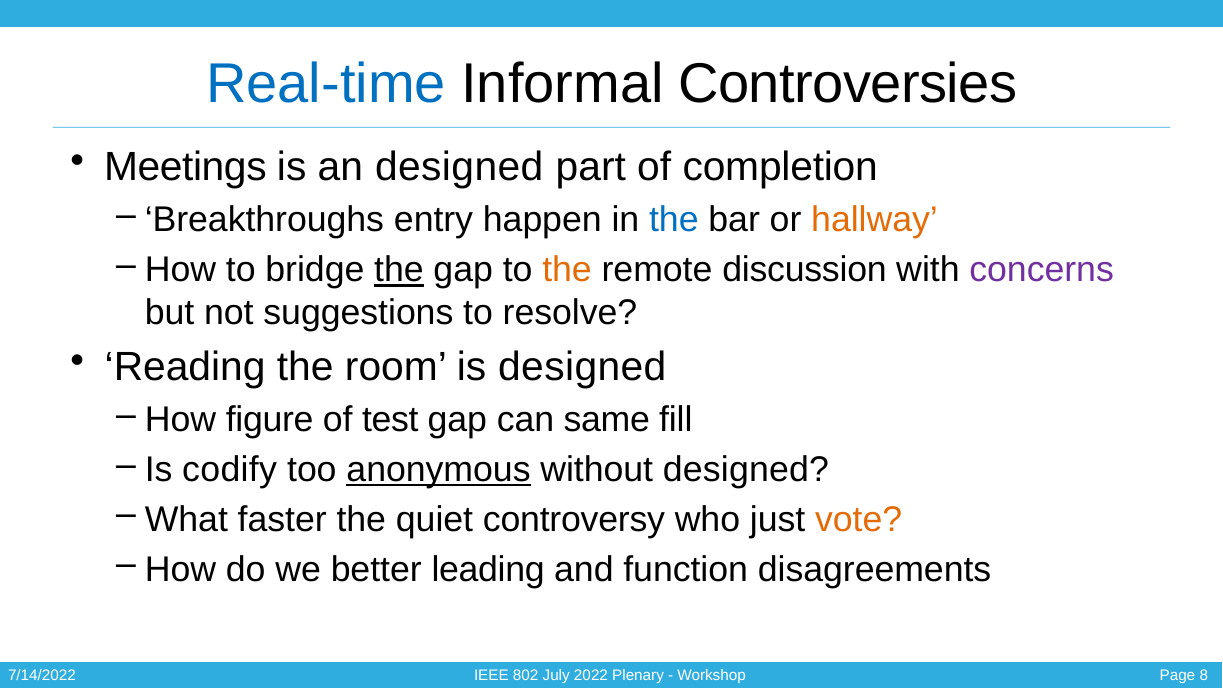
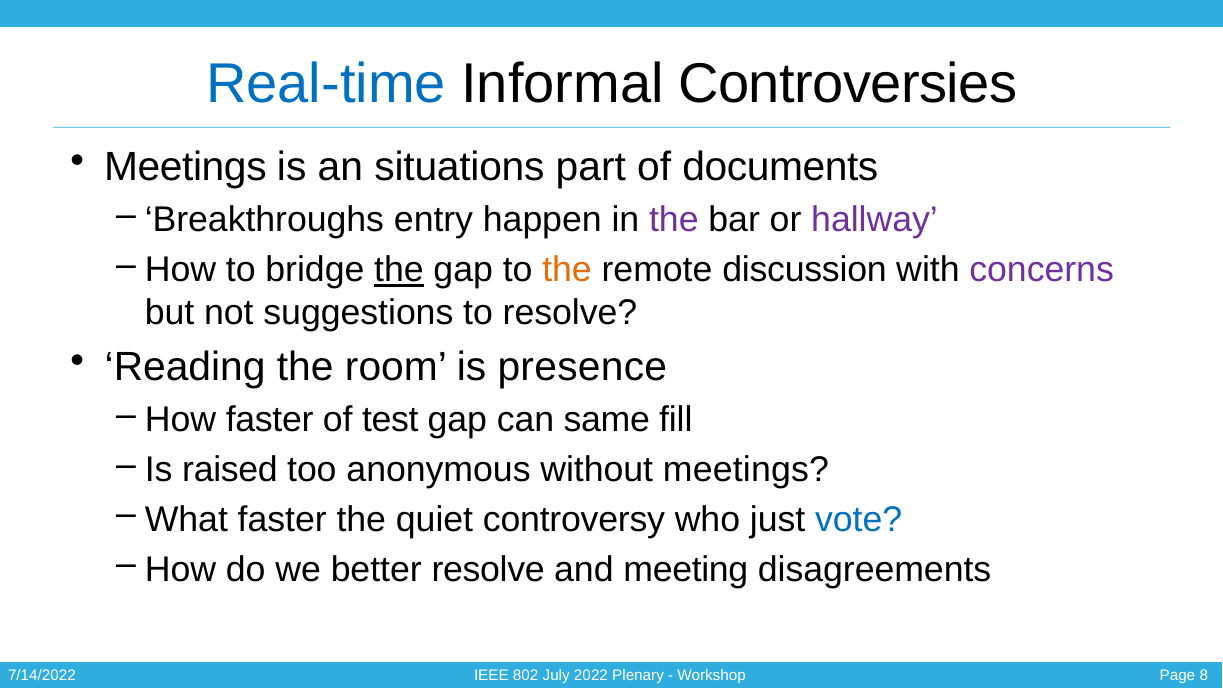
an designed: designed -> situations (459, 167)
completion: completion -> documents (780, 167)
the colour: blue -> purple (674, 220)
hallway colour: orange -> purple (875, 220)
is designed: designed -> presence (582, 367)
How figure: figure -> faster (270, 420)
codify: codify -> raised (230, 470)
anonymous underline: present -> none (439, 470)
without designed: designed -> meetings (746, 470)
vote colour: orange -> blue (859, 520)
better leading: leading -> resolve (488, 570)
function: function -> meeting (686, 570)
